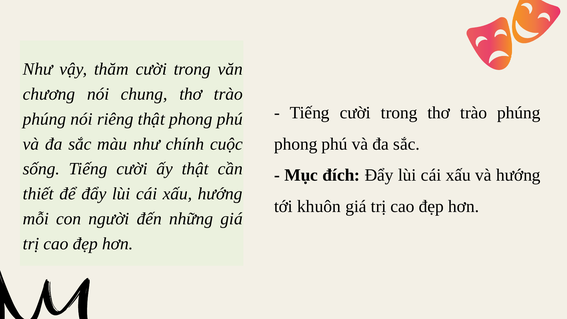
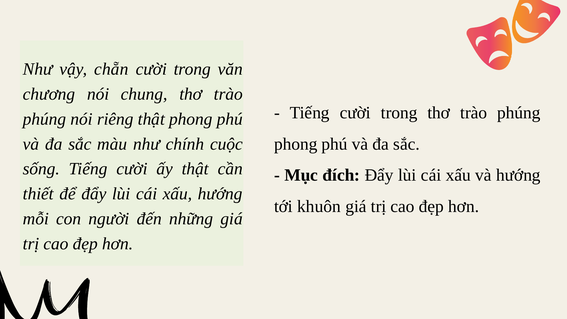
thăm: thăm -> chẵn (111, 69)
